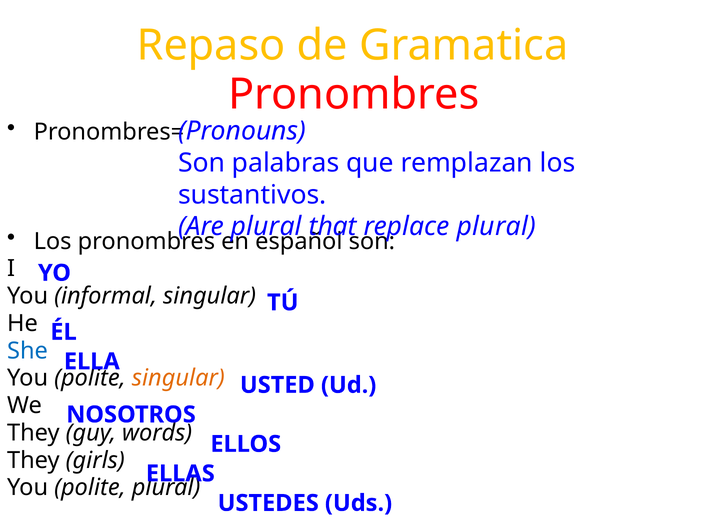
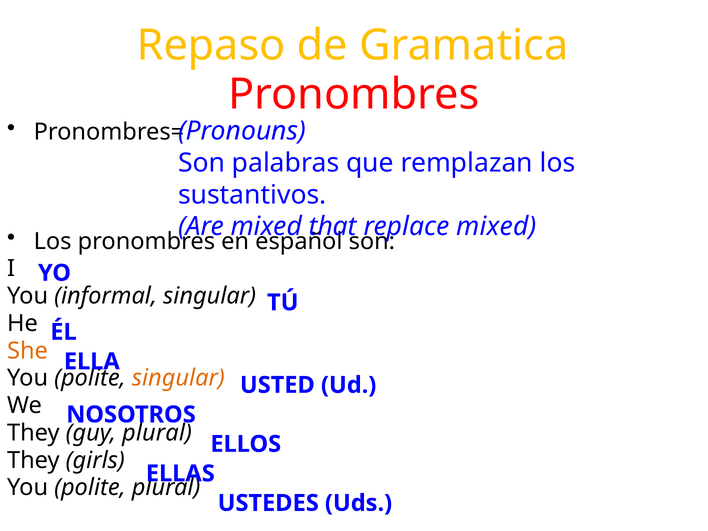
Are plural: plural -> mixed (266, 227)
replace plural: plural -> mixed (496, 227)
She colour: blue -> orange (27, 351)
guy words: words -> plural (157, 433)
